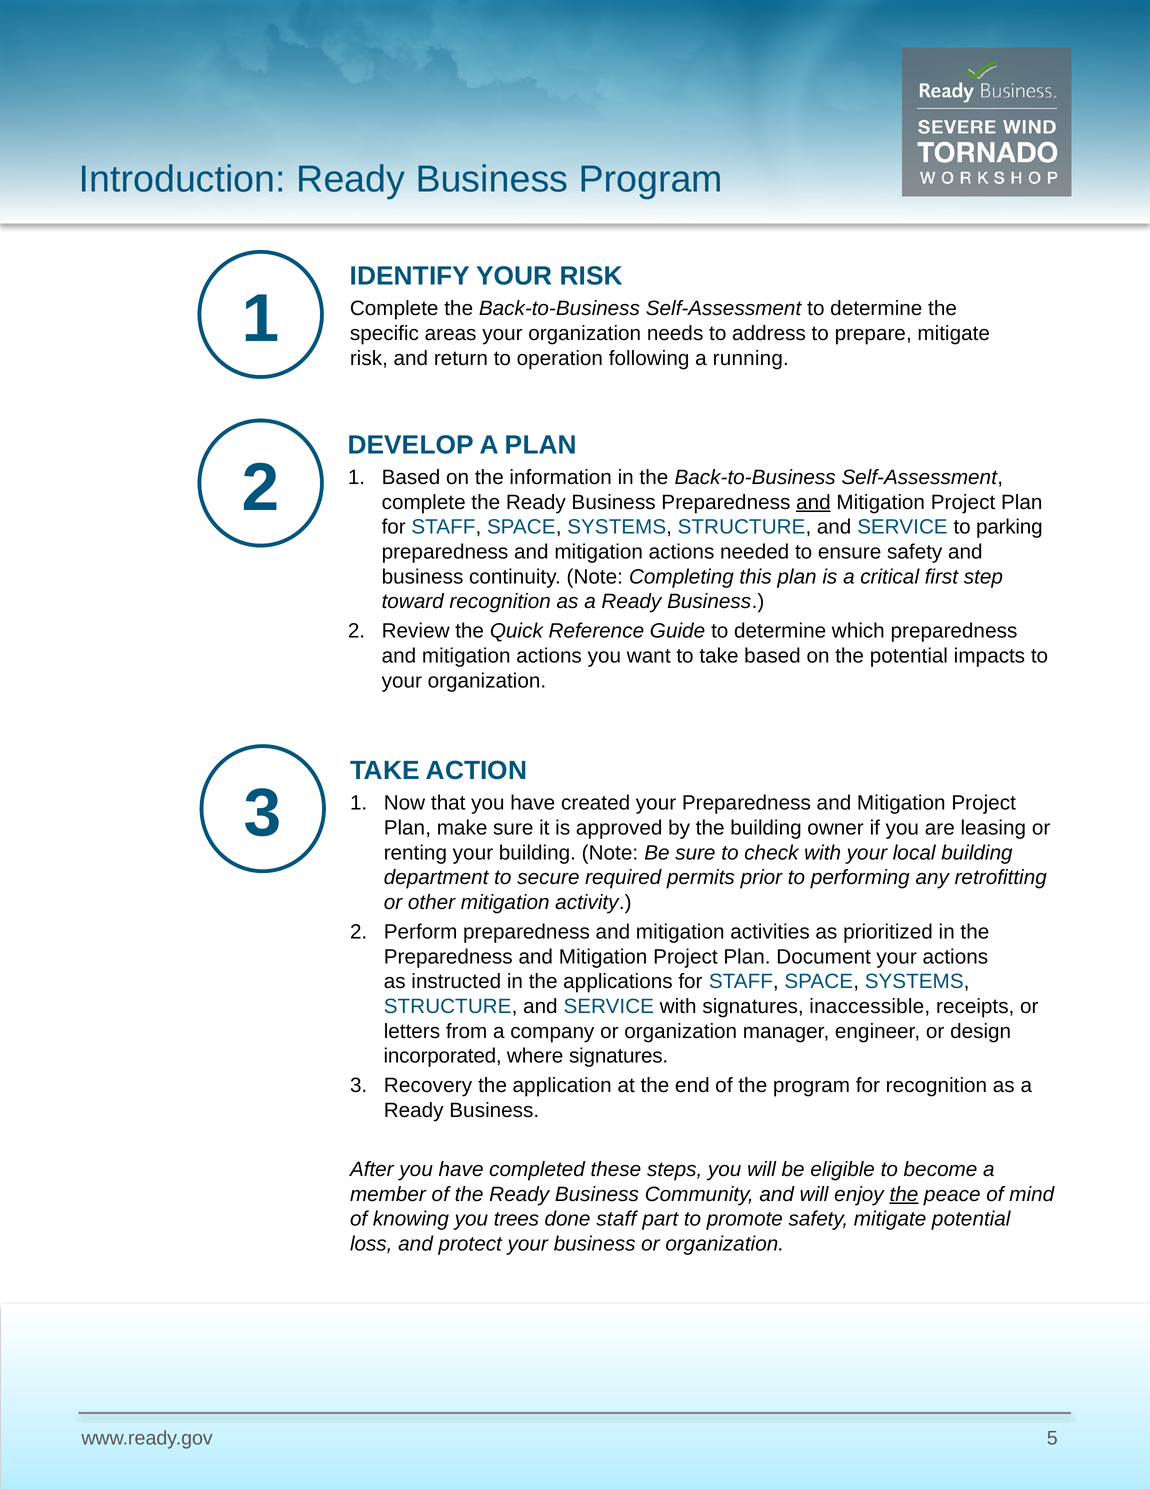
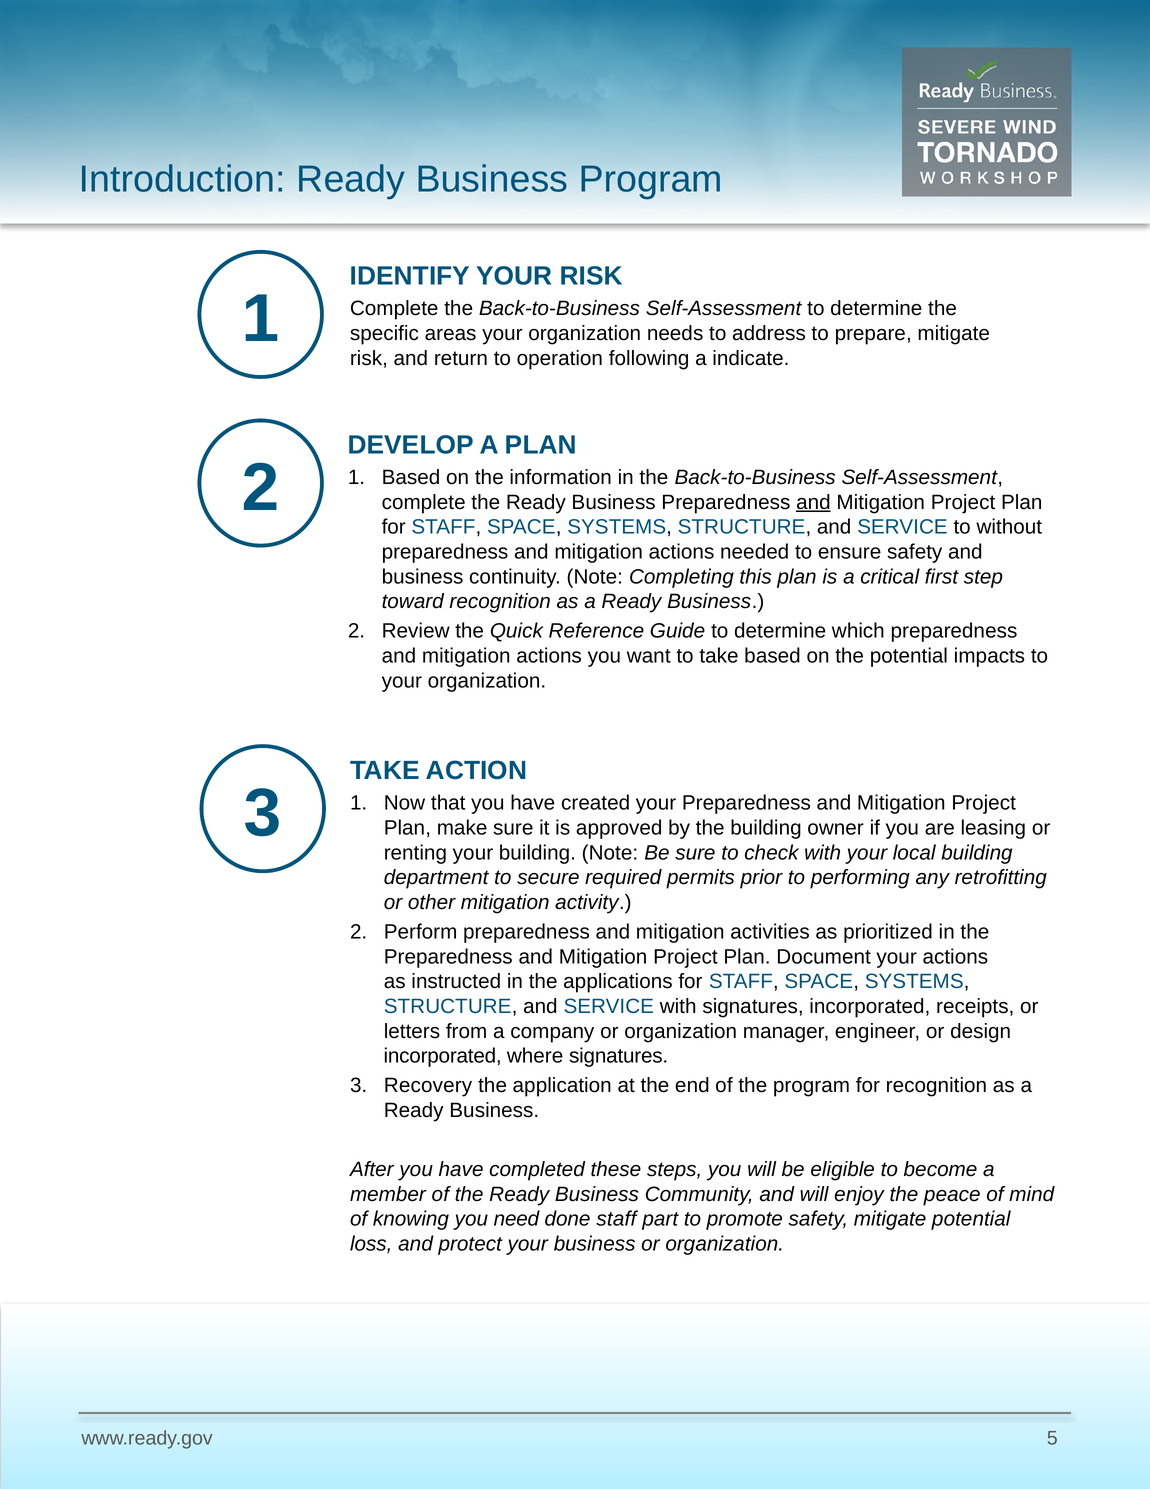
running: running -> indicate (751, 358)
parking: parking -> without (1009, 527)
signatures inaccessible: inaccessible -> incorporated (870, 1006)
the underline: present -> none (904, 1194)
trees: trees -> need (516, 1219)
